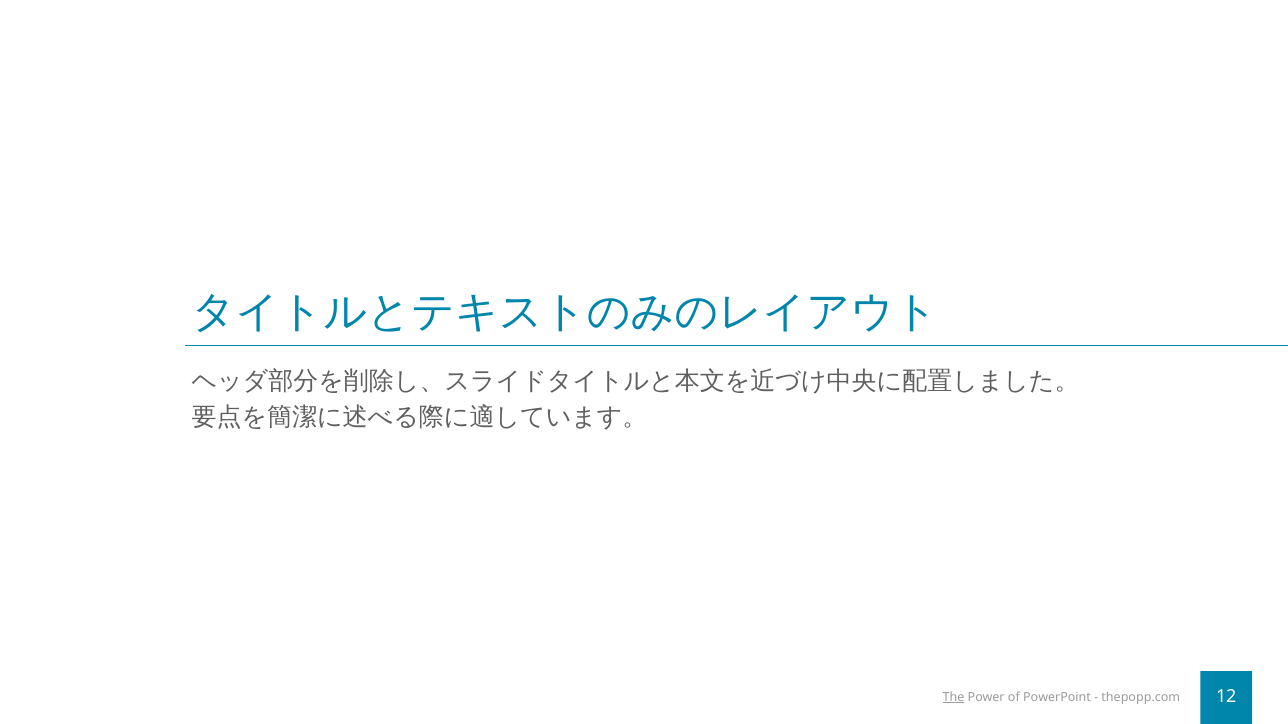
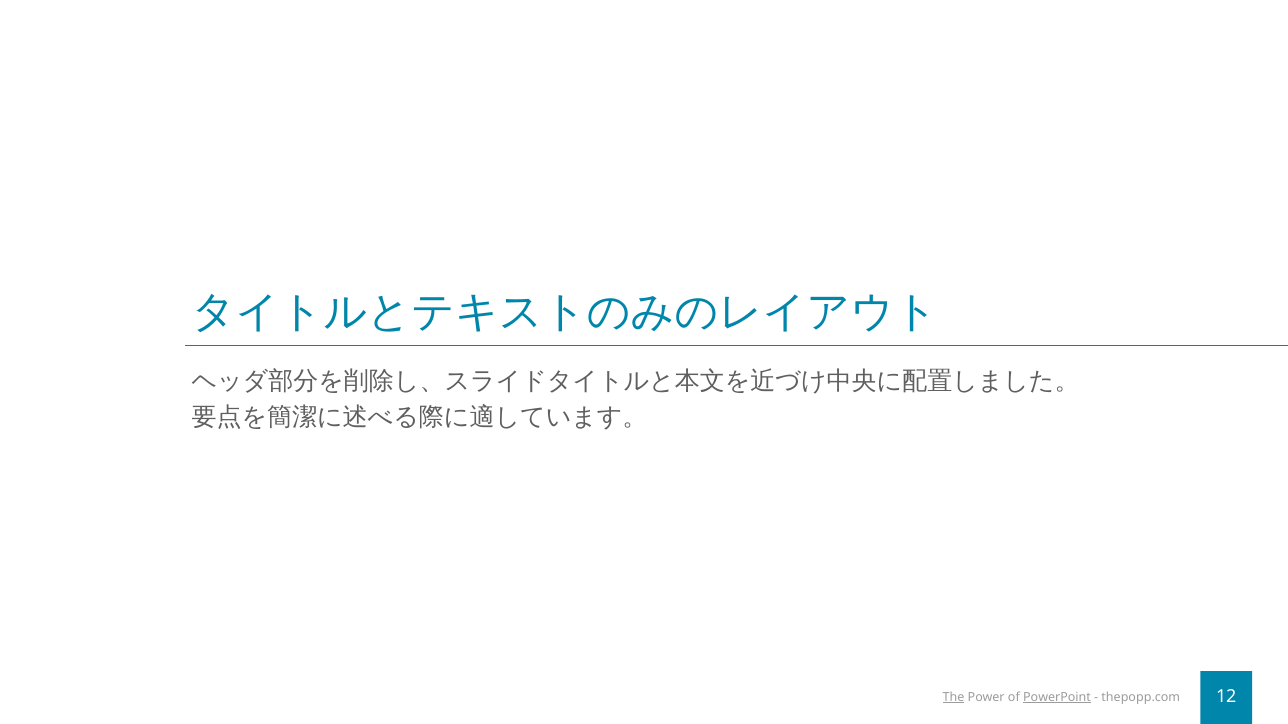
PowerPoint underline: none -> present (1057, 698)
